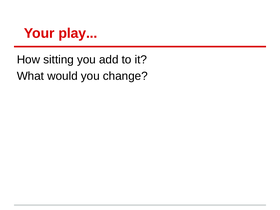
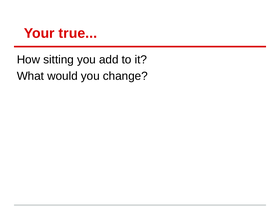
play: play -> true (78, 33)
